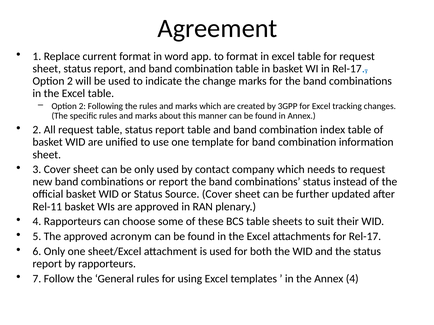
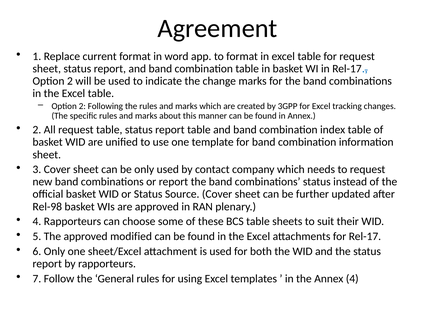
Rel-11: Rel-11 -> Rel-98 (47, 207)
acronym: acronym -> modified (131, 237)
